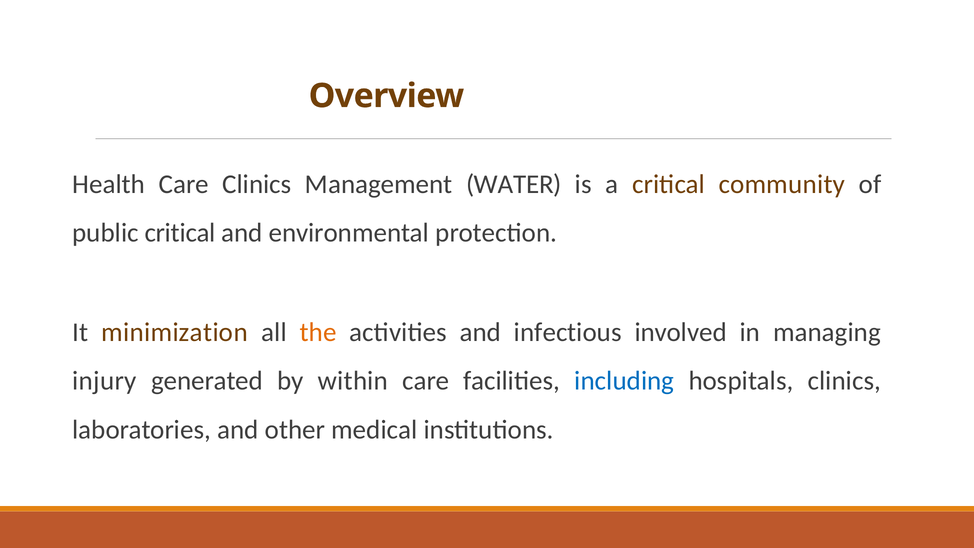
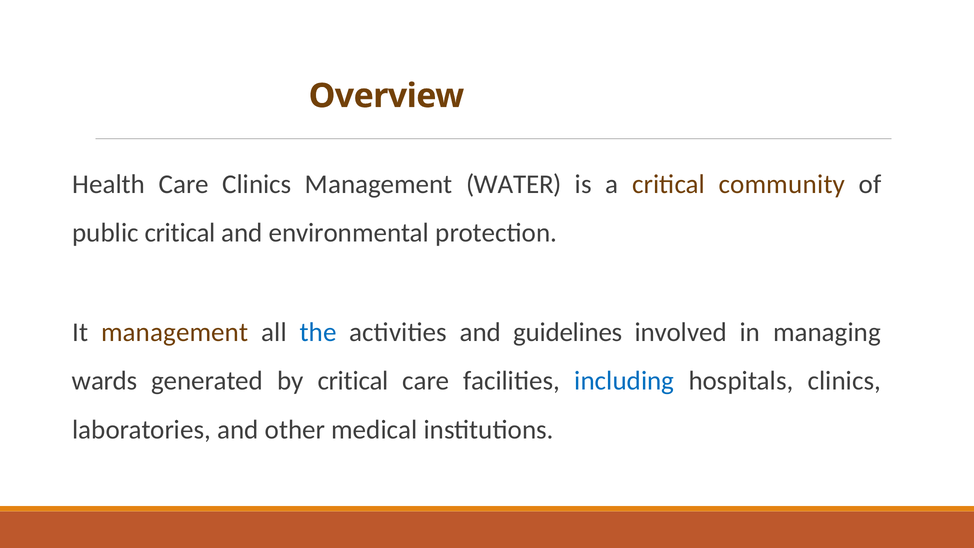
It minimization: minimization -> management (175, 332)
the colour: orange -> blue (318, 332)
infectious: infectious -> guidelines (568, 332)
injury: injury -> wards (105, 381)
by within: within -> critical (353, 381)
